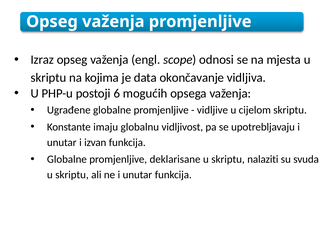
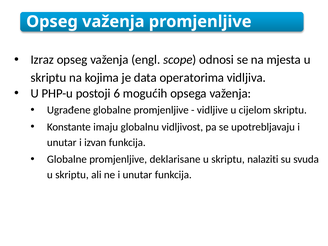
okončavanje: okončavanje -> operatorima (192, 78)
